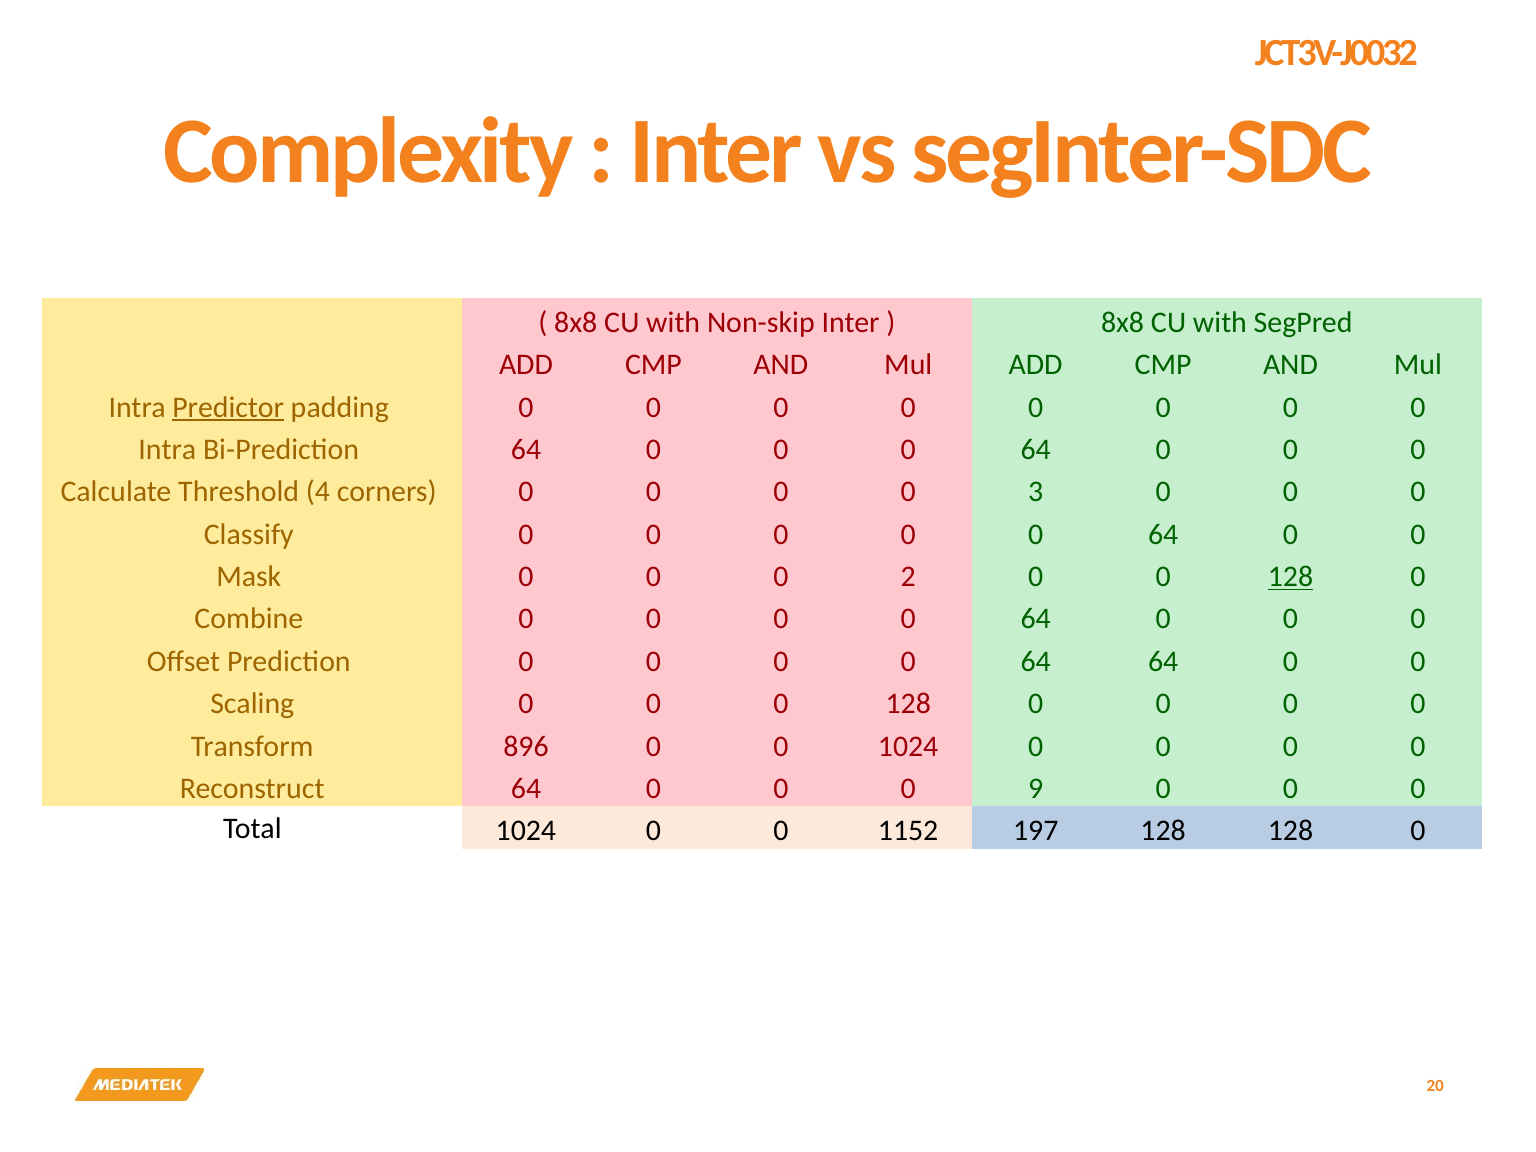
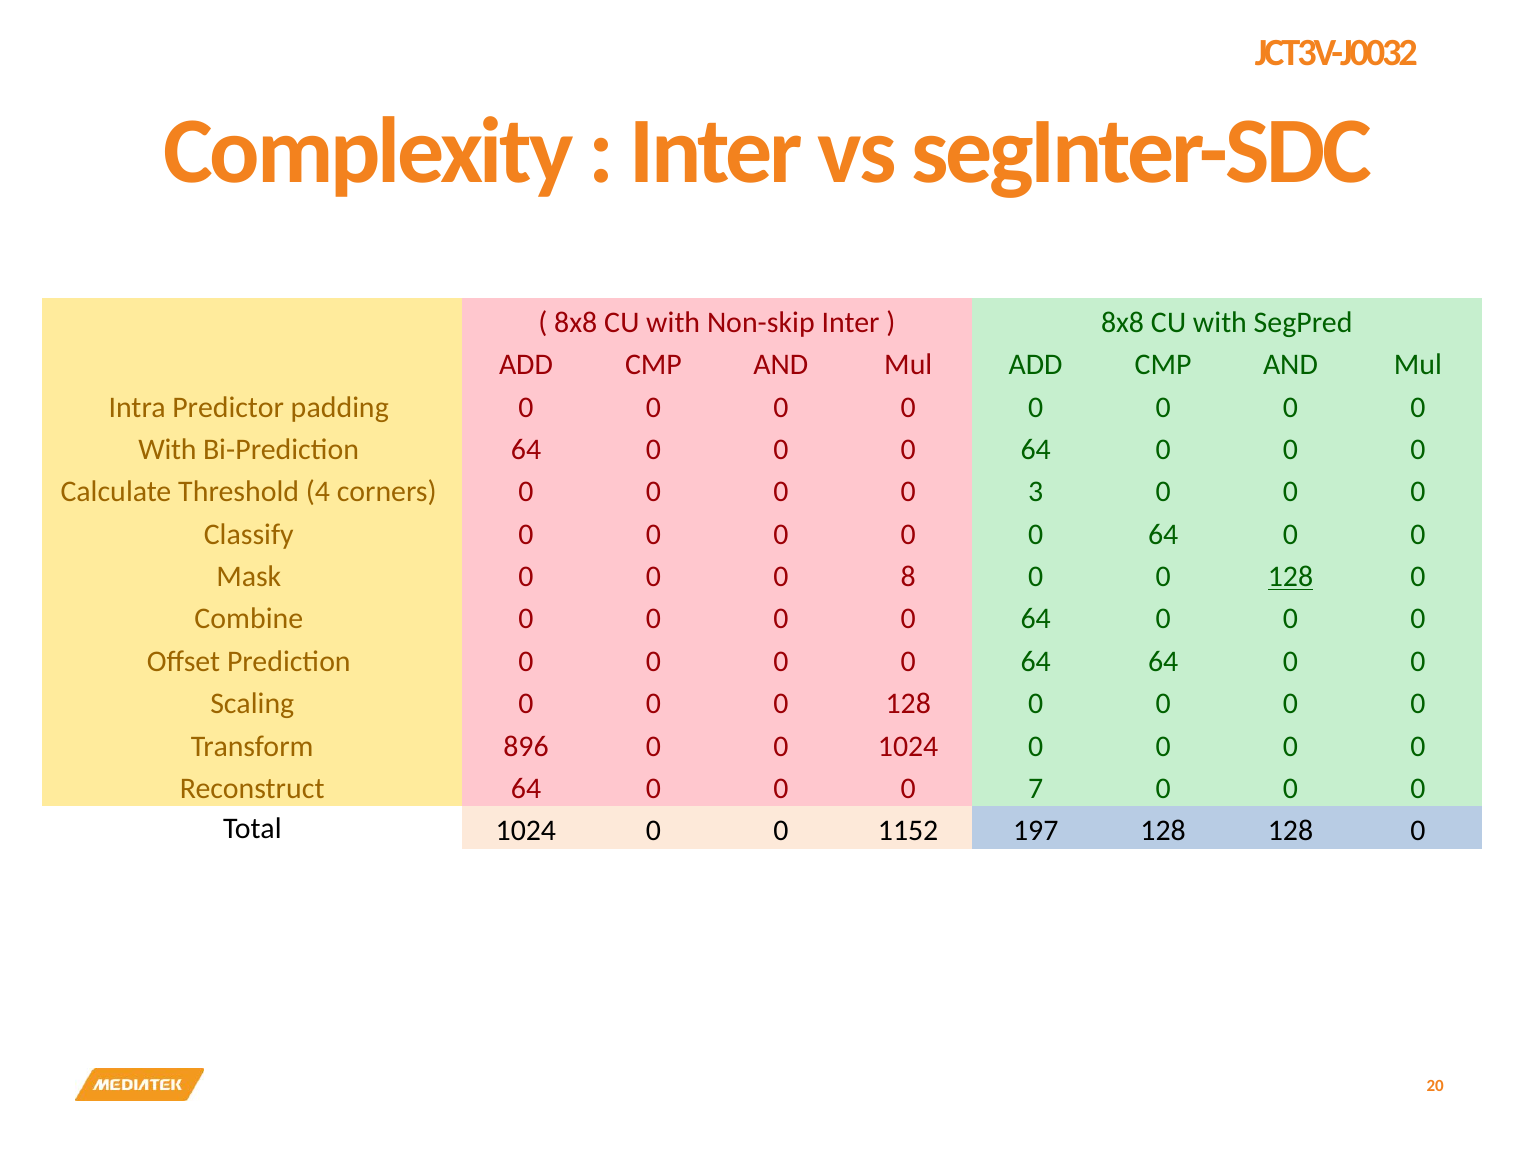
Predictor underline: present -> none (228, 407)
Intra: Intra -> With (167, 450)
2: 2 -> 8 (908, 577)
9: 9 -> 7 (1036, 789)
